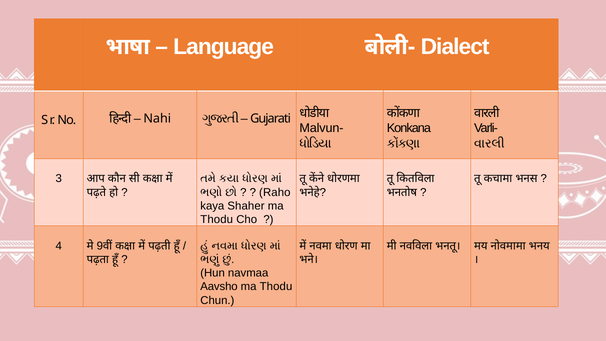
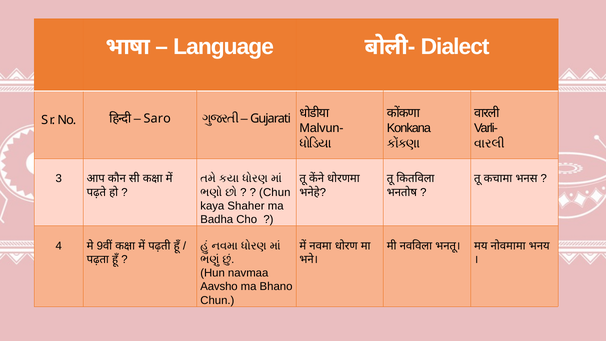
Nahi: Nahi -> Saro (157, 119)
Raho: Raho -> Chun (275, 192)
Thodu: Thodu -> Badha (217, 219)
Thodu: Thodu -> Bhano (276, 287)
